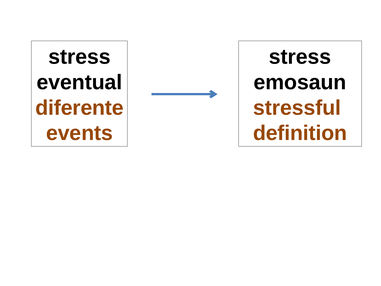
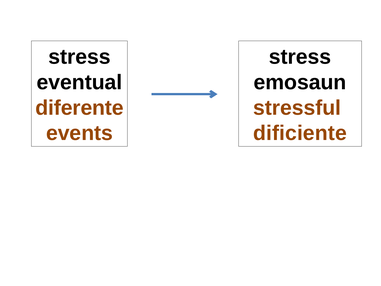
definition: definition -> dificiente (300, 133)
